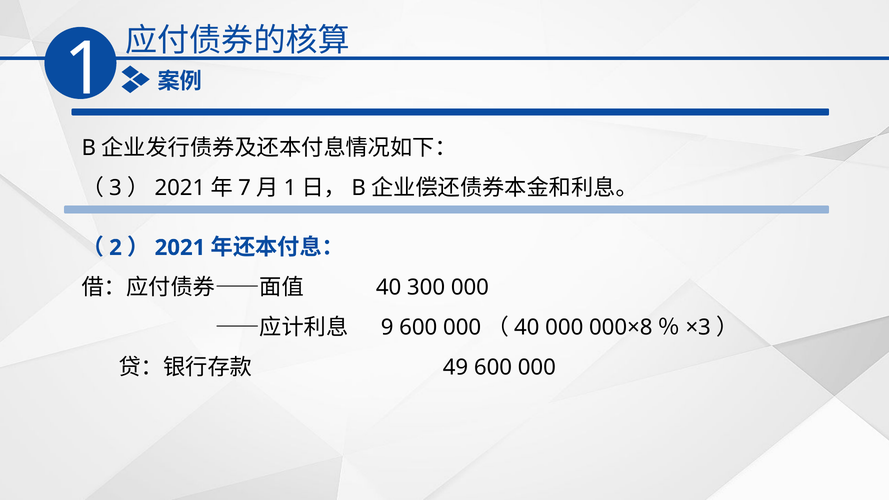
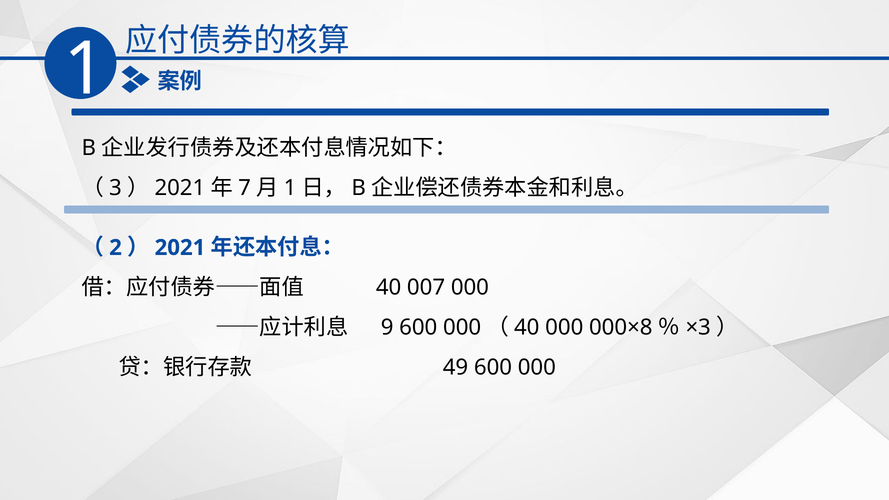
300: 300 -> 007 (426, 288)
